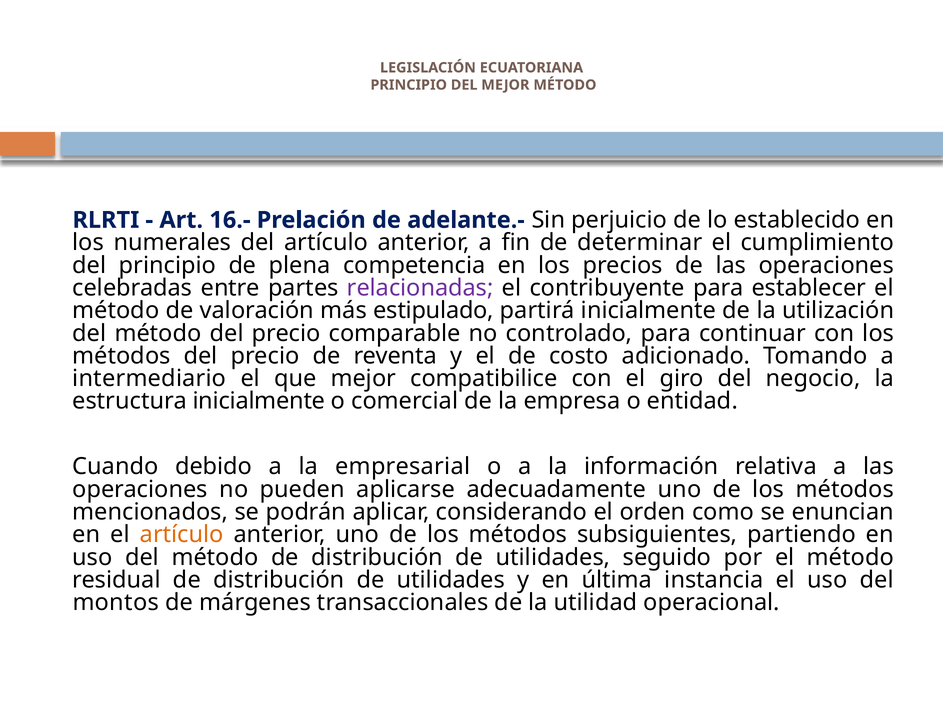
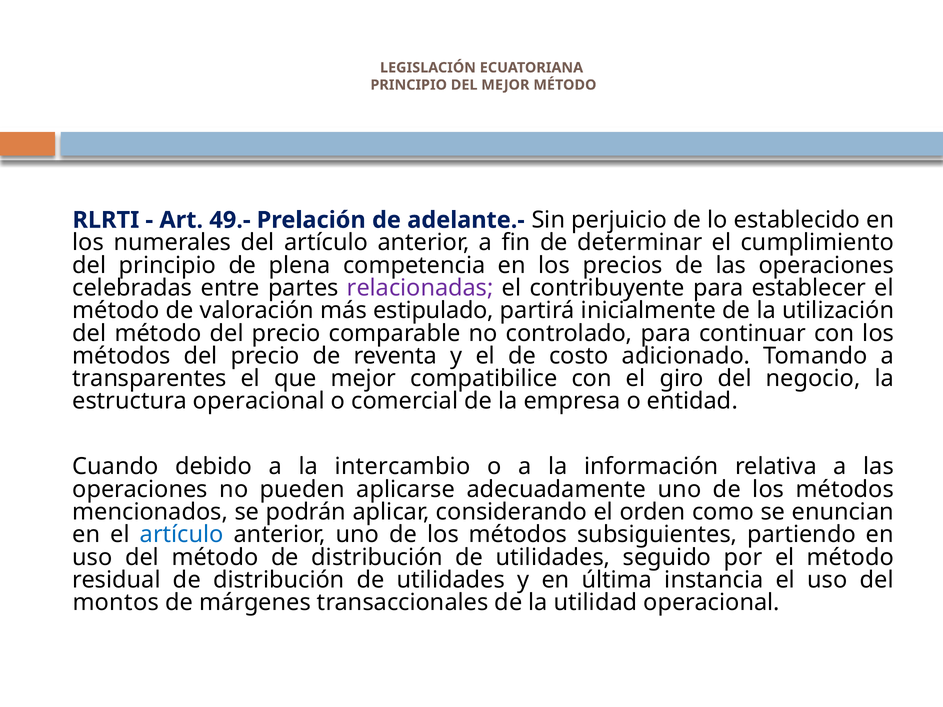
16.-: 16.- -> 49.- (230, 220)
intermediario: intermediario -> transparentes (149, 379)
estructura inicialmente: inicialmente -> operacional (259, 401)
empresarial: empresarial -> intercambio (403, 467)
artículo colour: orange -> blue (182, 535)
